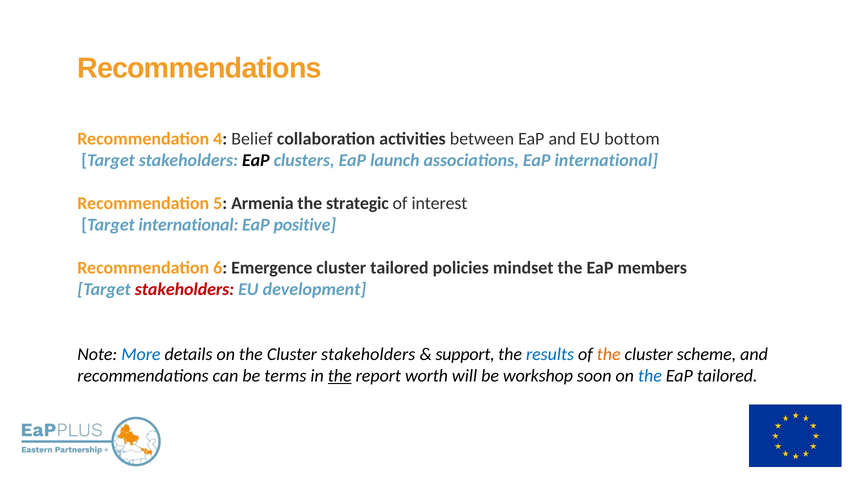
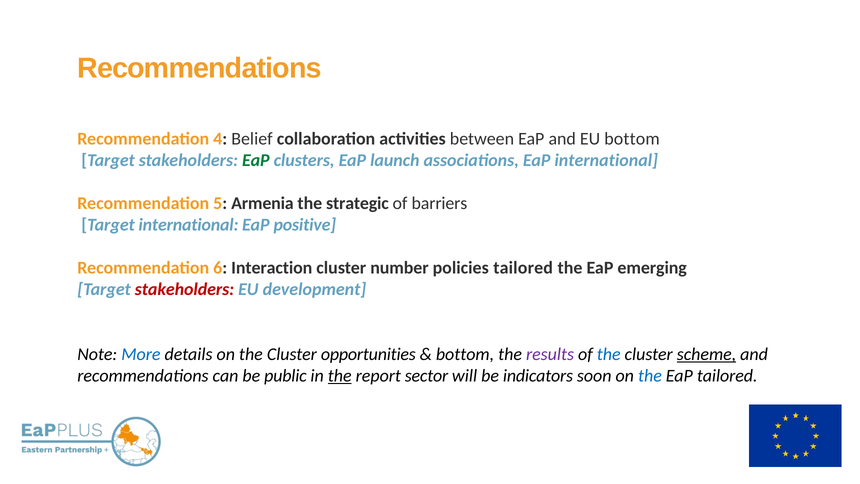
EaP colour: black -> green (256, 160)
interest: interest -> barriers (439, 203)
Emergence: Emergence -> Interaction (272, 268)
cluster tailored: tailored -> number (399, 268)
policies mindset: mindset -> tailored (523, 268)
members: members -> emerging (652, 268)
Cluster stakeholders: stakeholders -> opportunities (368, 354)
support: support -> bottom (465, 354)
results colour: blue -> purple (550, 354)
the colour: orange -> blue (609, 354)
scheme underline: none -> present (707, 354)
terms: terms -> public (285, 375)
worth: worth -> sector (427, 375)
workshop: workshop -> indicators (538, 375)
